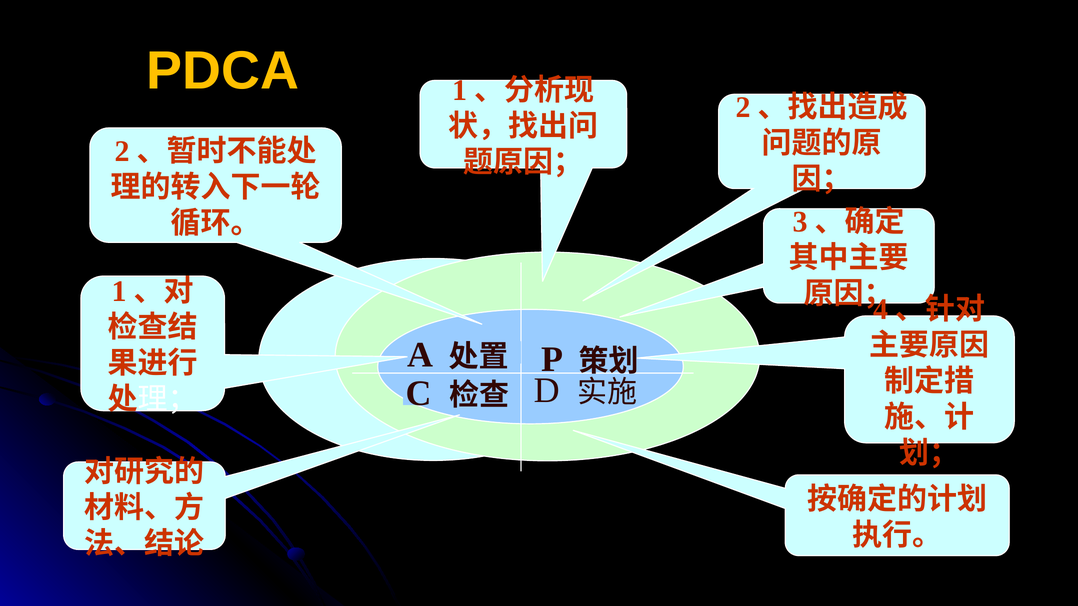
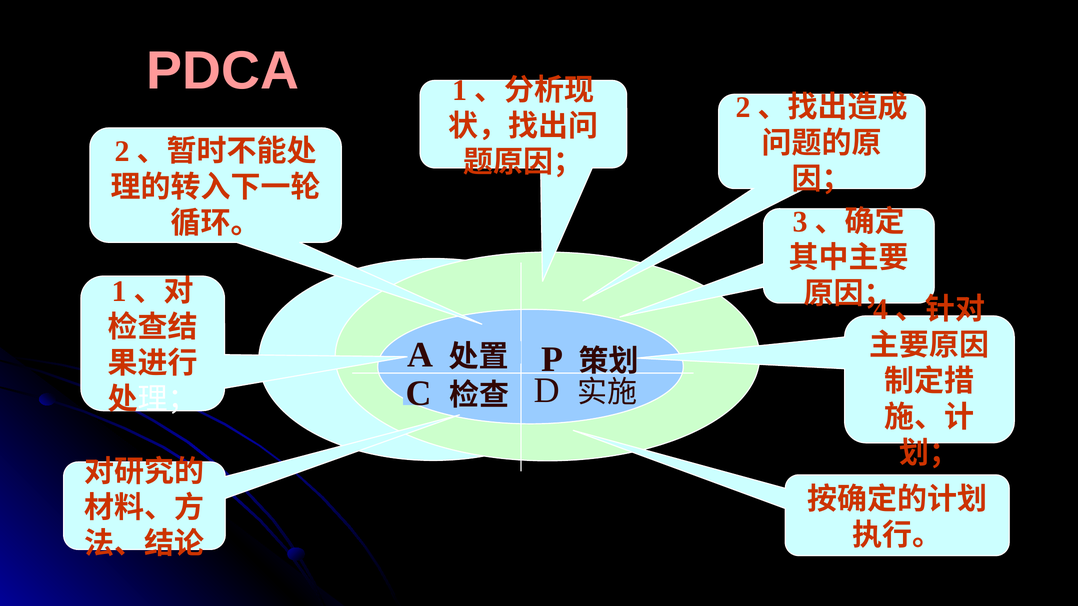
PDCA colour: yellow -> pink (223, 71)
